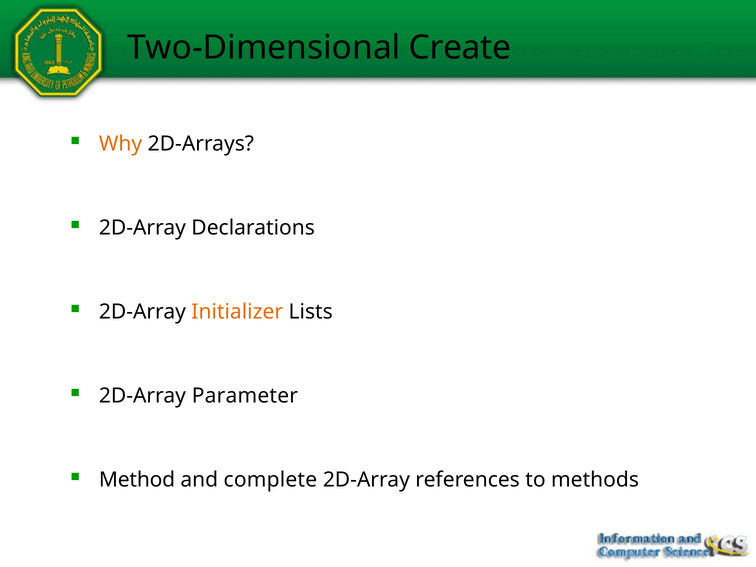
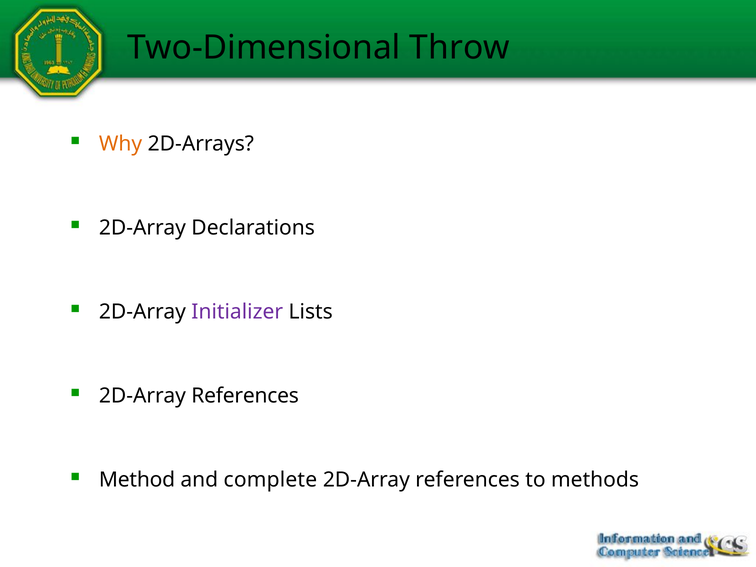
Create: Create -> Throw (460, 48)
Initializer colour: orange -> purple (237, 312)
Parameter: Parameter -> References (245, 396)
